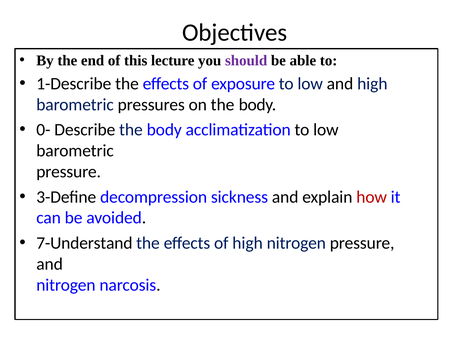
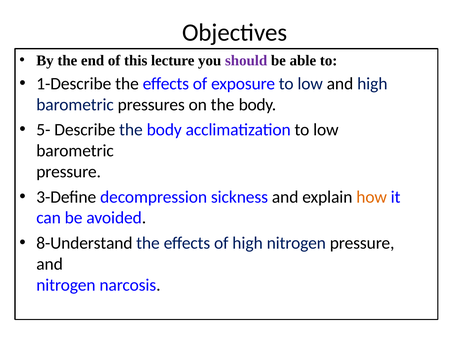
0-: 0- -> 5- (43, 130)
how colour: red -> orange (372, 197)
7-Understand: 7-Understand -> 8-Understand (84, 243)
